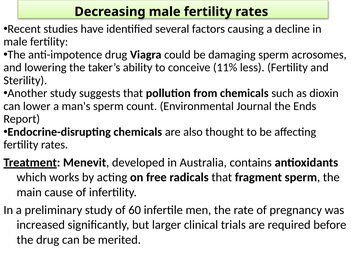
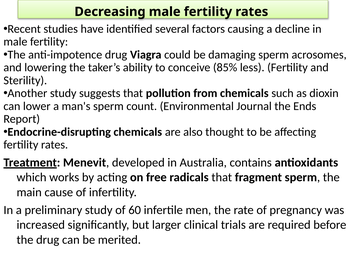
11%: 11% -> 85% (225, 68)
